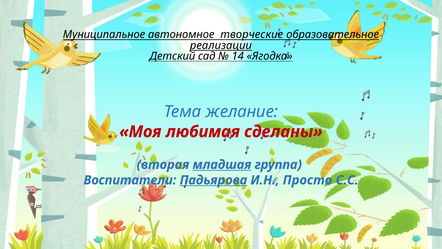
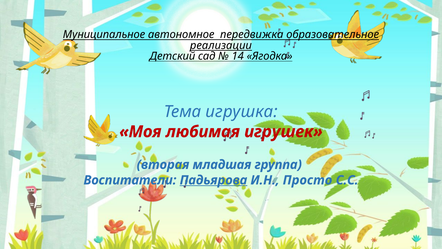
творческие: творческие -> передвижка (252, 35)
желание: желание -> игрушка (242, 112)
сделаны: сделаны -> игрушек (283, 132)
младшая underline: present -> none (222, 164)
